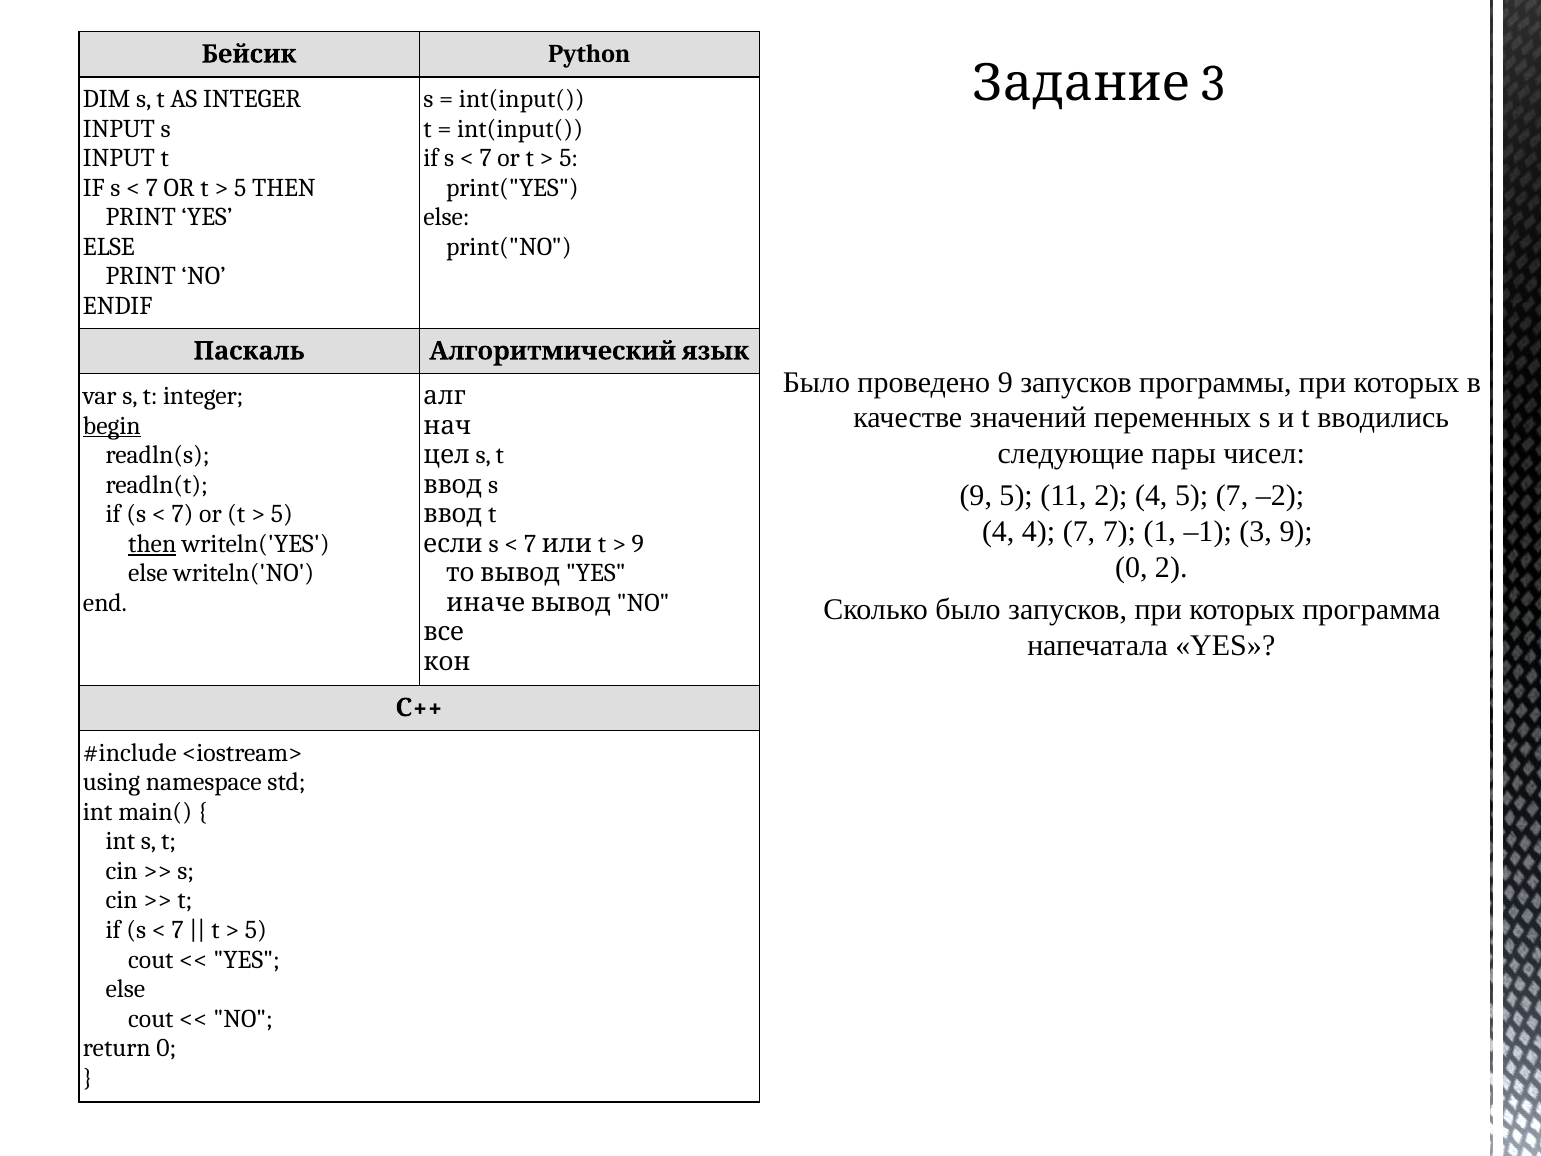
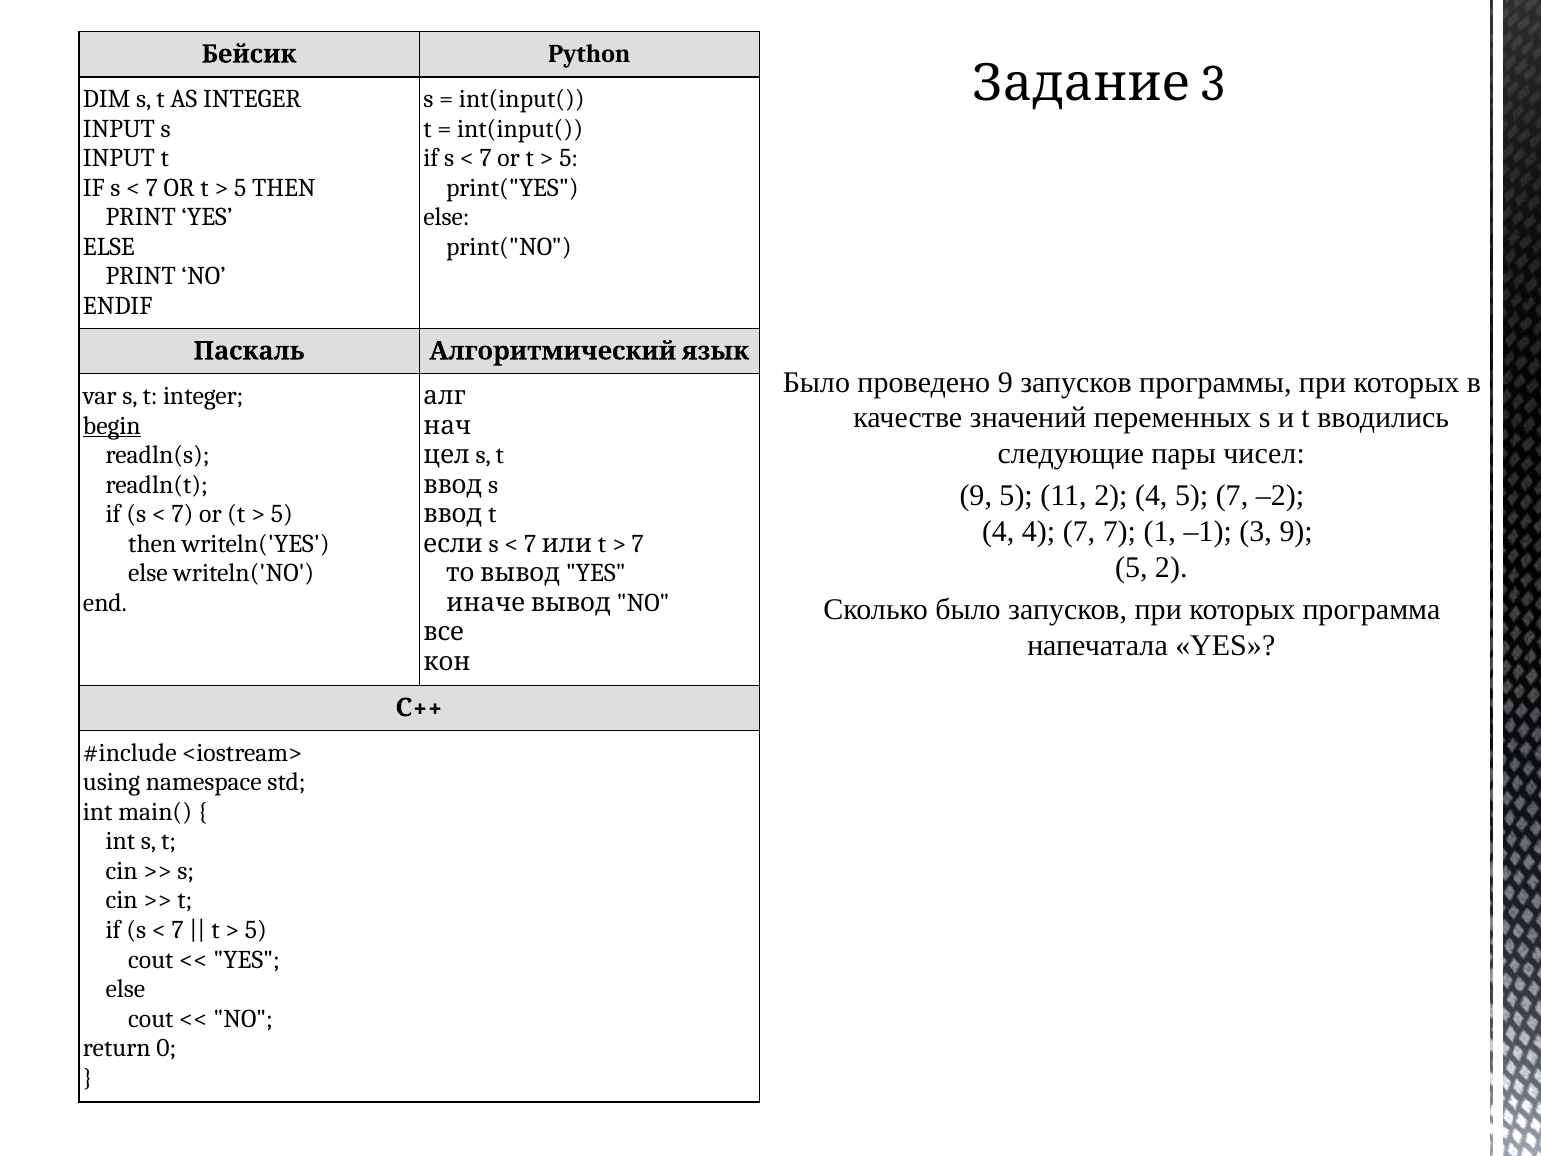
then underline: present -> none (152, 544)
9: 9 -> 7 (638, 544)
0: 0 -> 5 (1131, 568)
